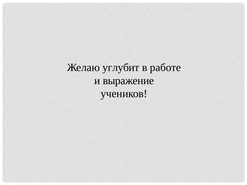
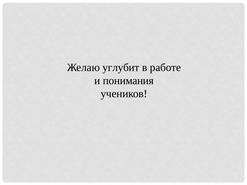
выражение: выражение -> понимания (128, 81)
